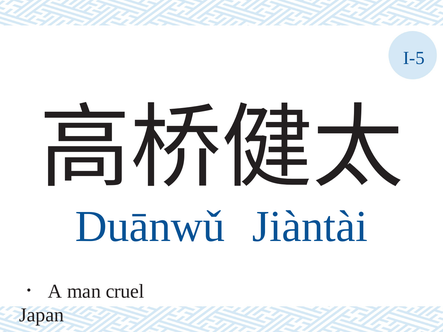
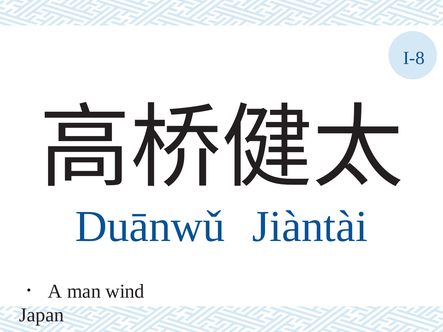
I-5: I-5 -> I-8 (414, 58)
cruel: cruel -> wind (125, 291)
